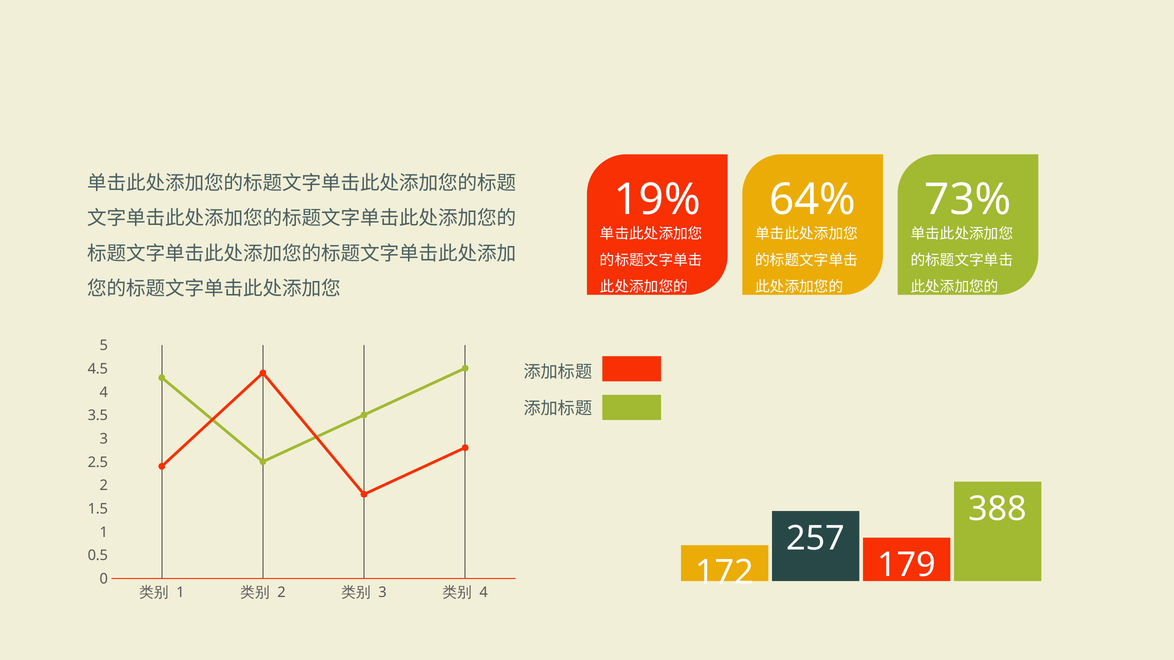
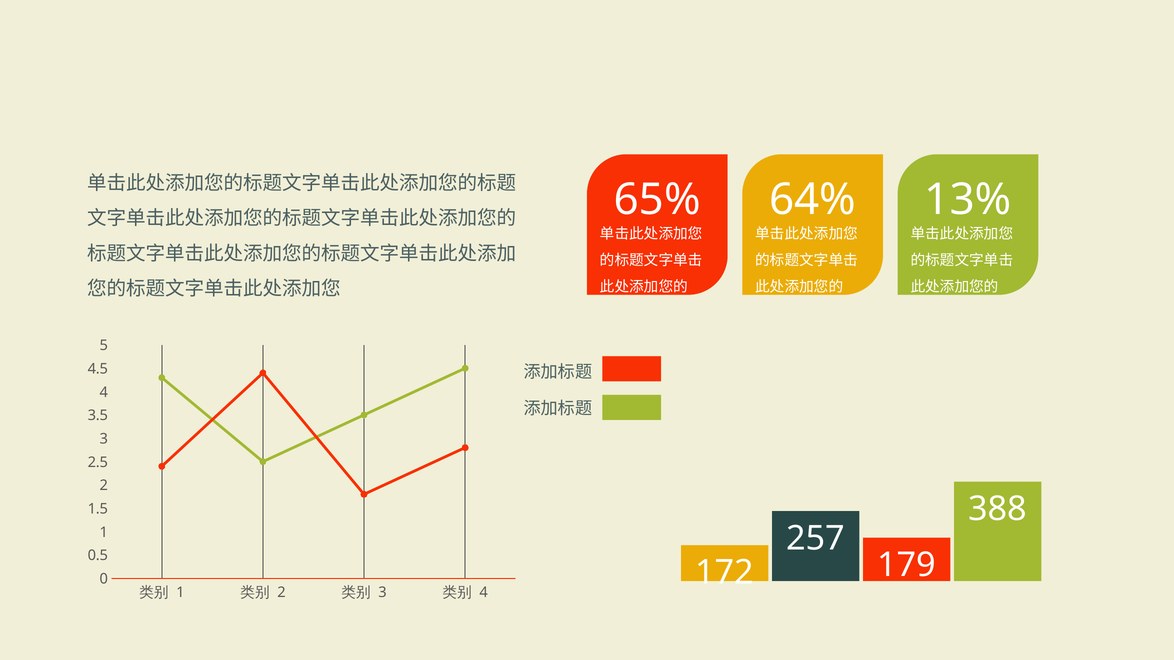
19%: 19% -> 65% (657, 200)
73%: 73% -> 13% (968, 200)
